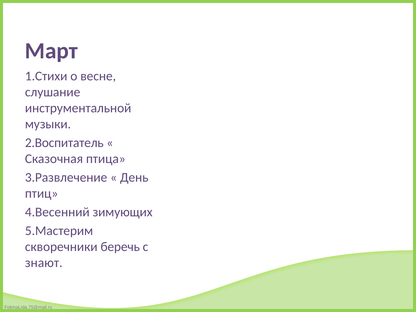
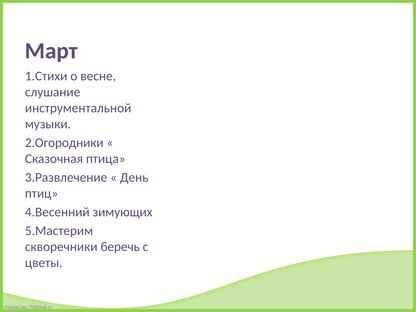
2.Воспитатель: 2.Воспитатель -> 2.Огородники (64, 143)
знают: знают -> цветы (44, 263)
